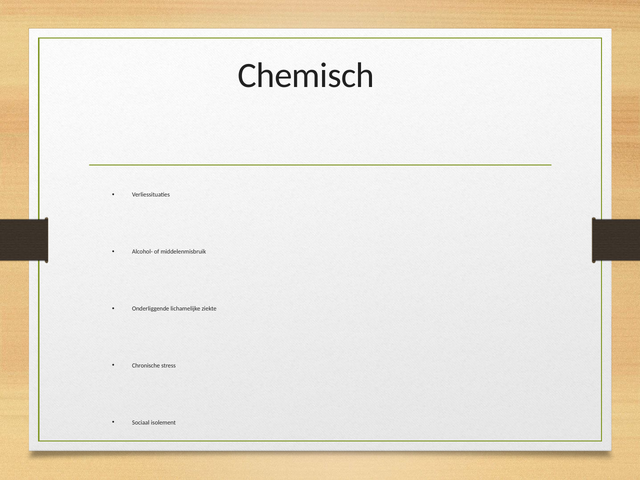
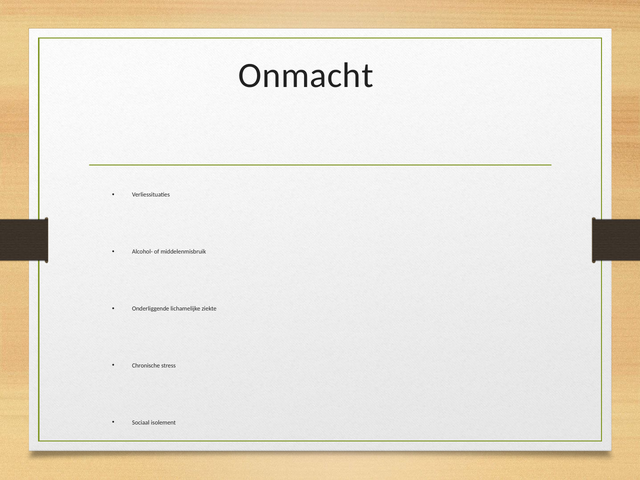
Chemisch: Chemisch -> Onmacht (306, 75)
